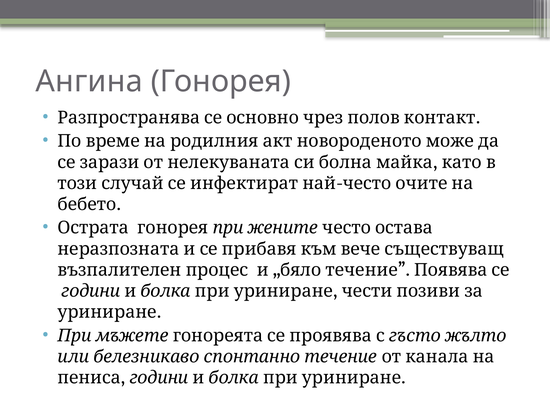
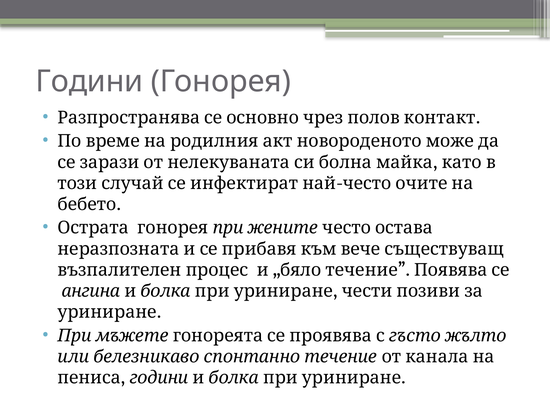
Ангина: Ангина -> Години (89, 81)
години: години -> ангина (91, 291)
